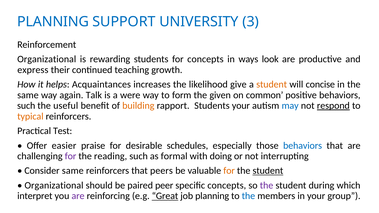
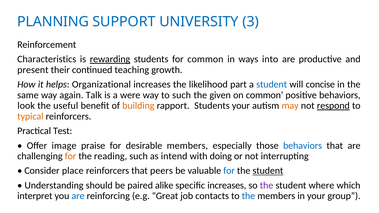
Organizational: Organizational -> Characteristics (47, 59)
rewarding underline: none -> present (110, 59)
for concepts: concepts -> common (205, 59)
look: look -> into (270, 59)
express: express -> present (33, 70)
Acquaintances: Acquaintances -> Organizational (101, 84)
give: give -> part (238, 84)
student colour: orange -> blue (272, 84)
to form: form -> such (182, 95)
such: such -> look (26, 106)
may colour: blue -> orange (290, 106)
easier: easier -> image (64, 146)
desirable schedules: schedules -> members (187, 146)
for colour: purple -> orange (71, 156)
formal: formal -> intend (174, 156)
Consider same: same -> place (73, 171)
for colour: orange -> blue (229, 171)
Organizational: Organizational -> Understanding (54, 185)
peer: peer -> alike (164, 185)
specific concepts: concepts -> increases (227, 185)
during: during -> where (321, 185)
are colour: purple -> blue (78, 196)
Great underline: present -> none (165, 196)
job planning: planning -> contacts (212, 196)
